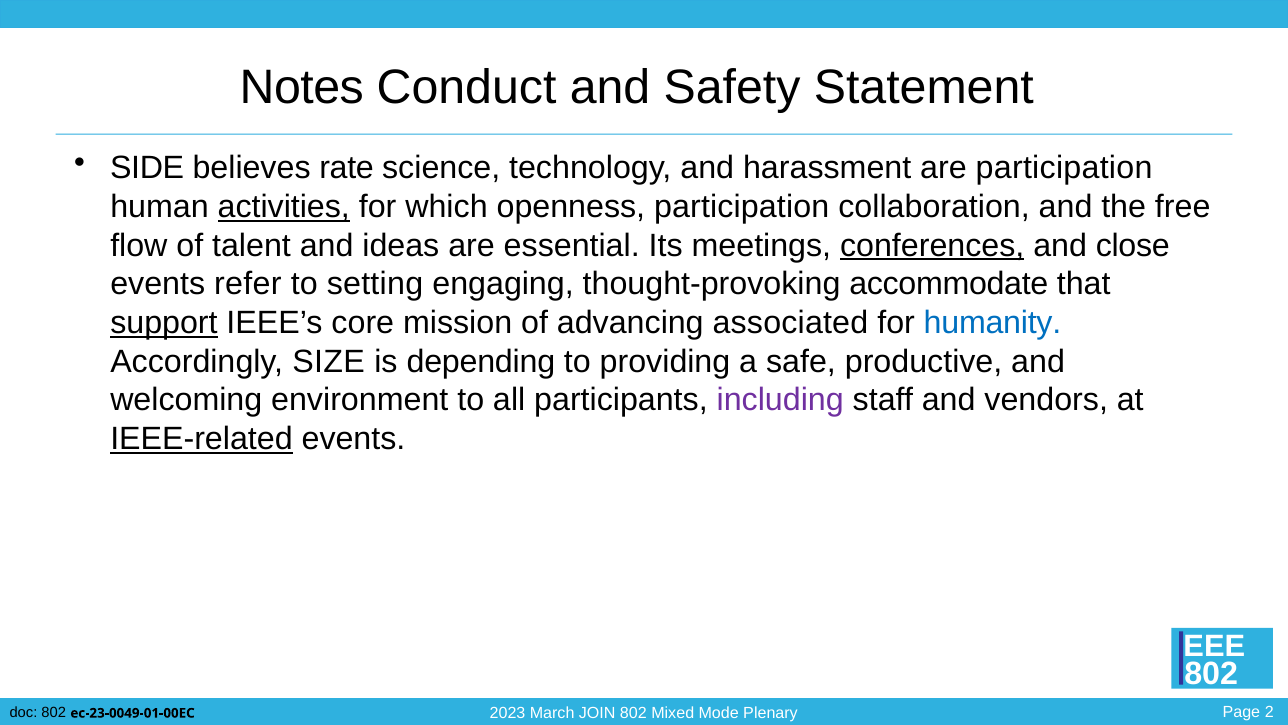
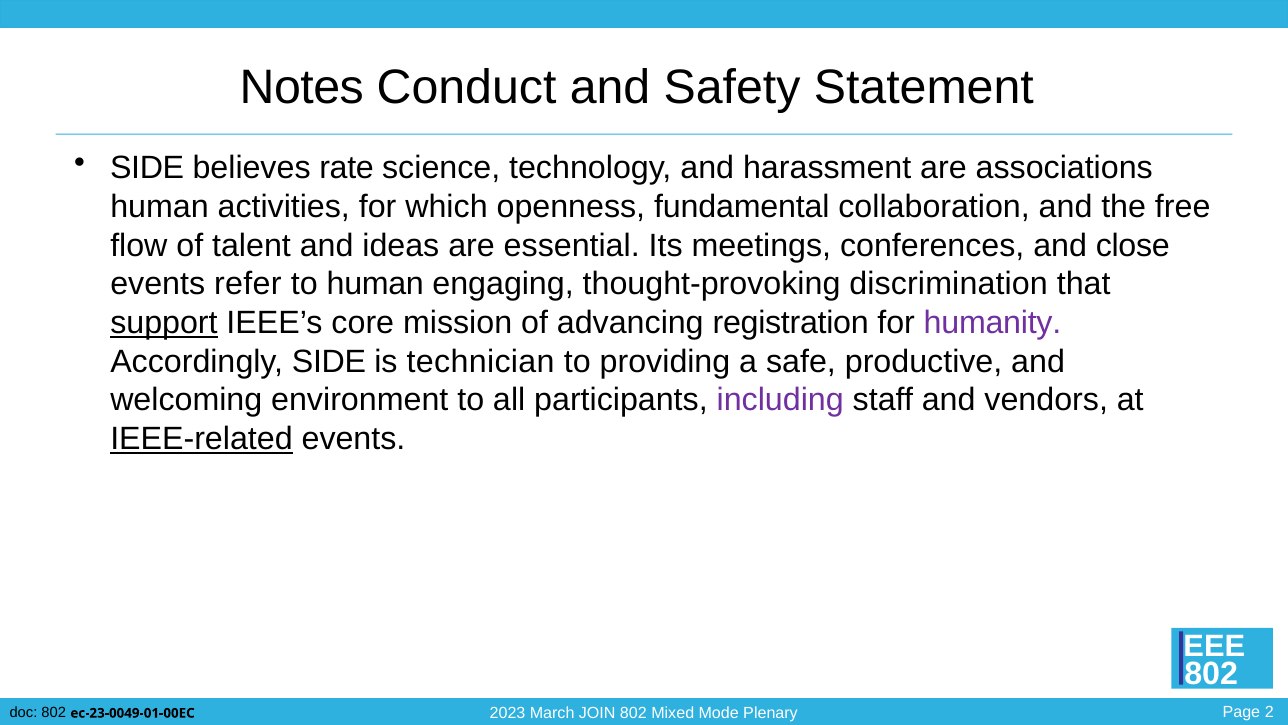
are participation: participation -> associations (1064, 168)
activities underline: present -> none (284, 207)
openness participation: participation -> fundamental (742, 207)
conferences underline: present -> none (932, 245)
to setting: setting -> human (375, 284)
accommodate: accommodate -> discrimination (949, 284)
associated: associated -> registration (791, 323)
humanity colour: blue -> purple (992, 323)
Accordingly SIZE: SIZE -> SIDE (329, 361)
depending: depending -> technician (481, 361)
